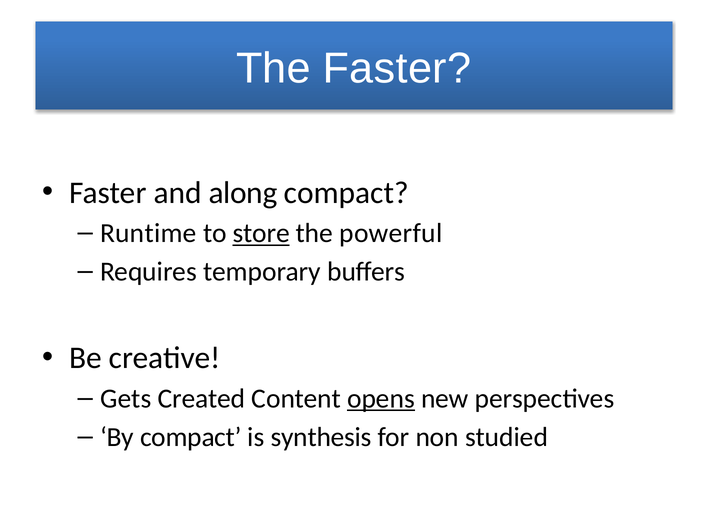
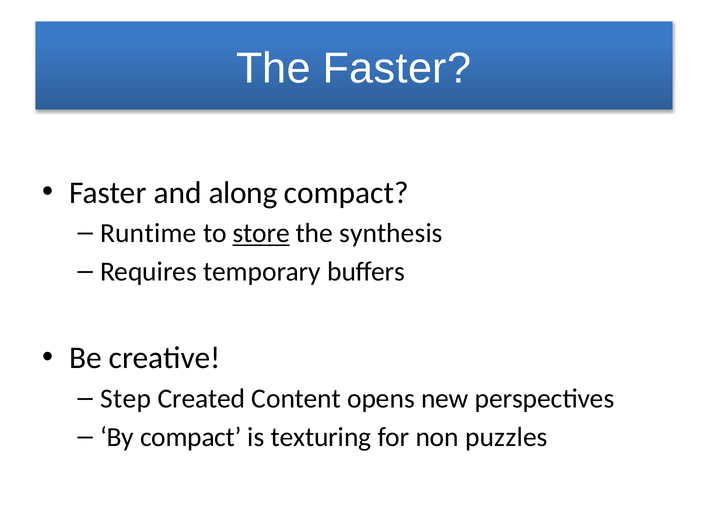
powerful: powerful -> synthesis (391, 233)
Gets: Gets -> Step (126, 398)
opens underline: present -> none (381, 398)
synthesis: synthesis -> texturing (321, 437)
studied: studied -> puzzles (506, 437)
